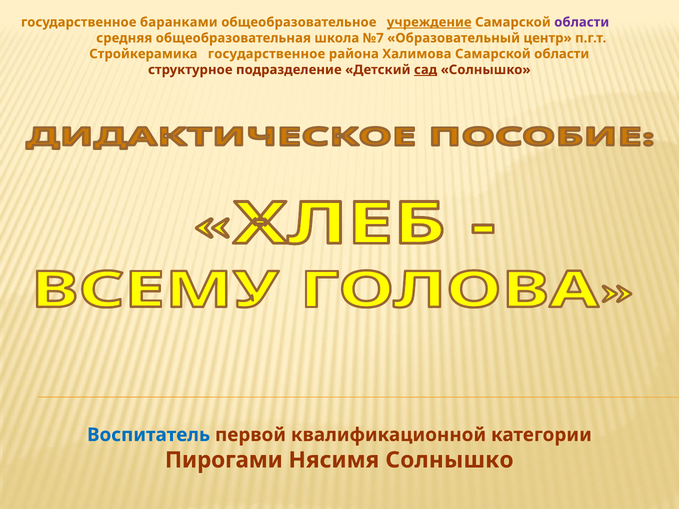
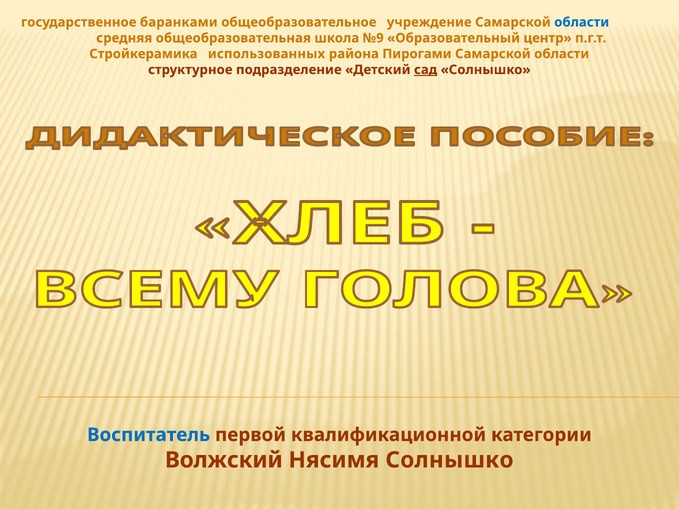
учреждение underline: present -> none (429, 22)
области colour: purple -> blue (582, 22)
№7: №7 -> №9 (373, 38)
Стройкерамика государственное: государственное -> использованных (267, 54)
Халимова: Халимова -> Пирогами (417, 54)
Пирогами: Пирогами -> Волжский (224, 460)
